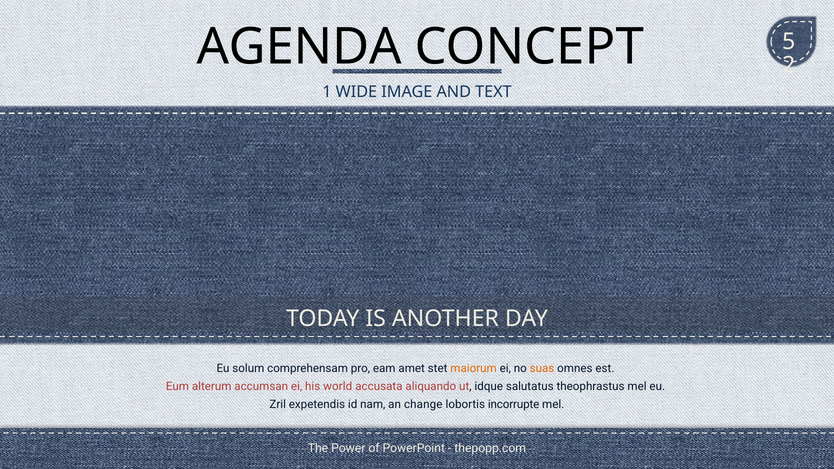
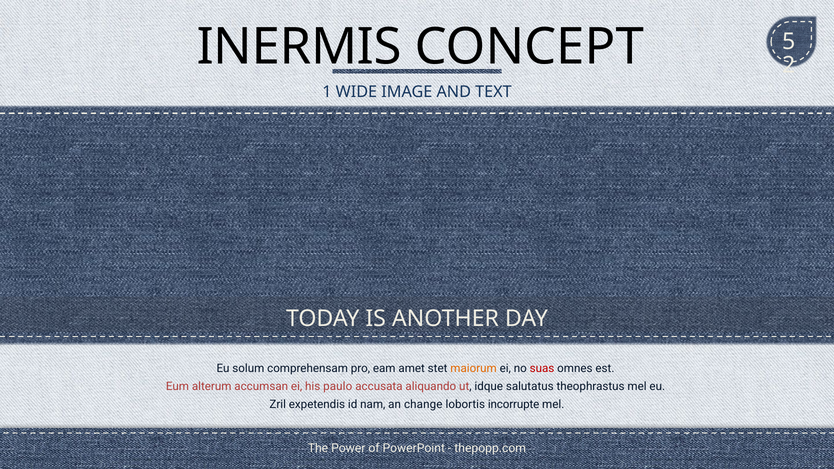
AGENDA: AGENDA -> INERMIS (299, 47)
suas colour: orange -> red (542, 368)
world: world -> paulo (338, 386)
